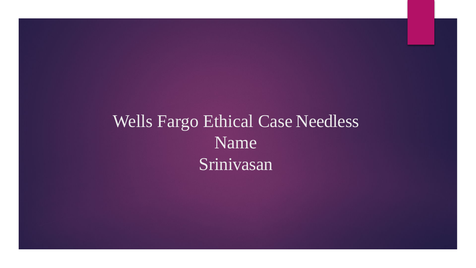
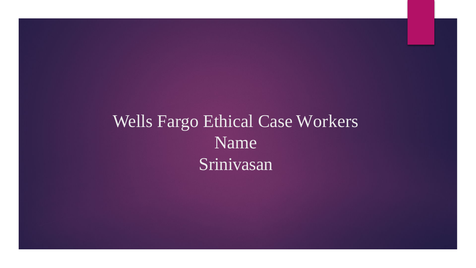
Needless: Needless -> Workers (327, 121)
